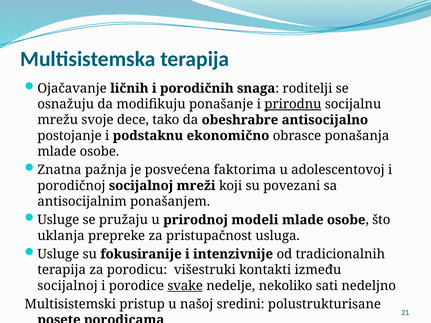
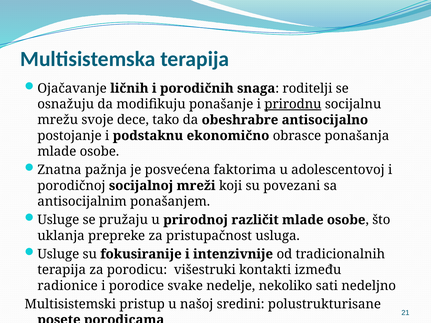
modeli: modeli -> različit (255, 220)
socijalnoj: socijalnoj -> radionice (68, 286)
svake underline: present -> none (185, 286)
